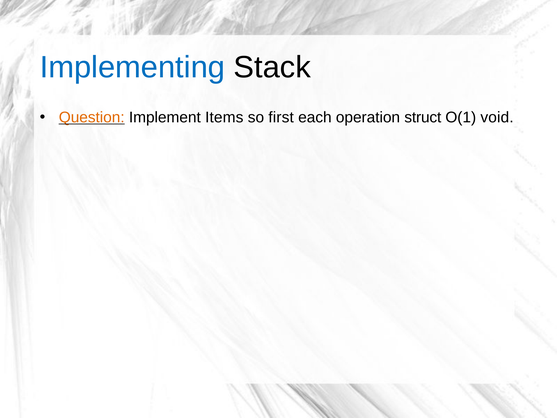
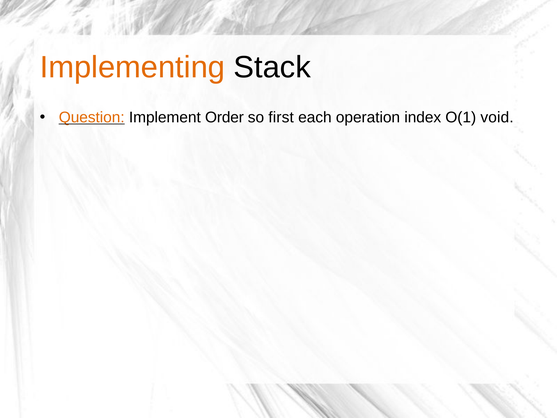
Implementing colour: blue -> orange (132, 67)
Items: Items -> Order (224, 117)
struct: struct -> index (423, 117)
